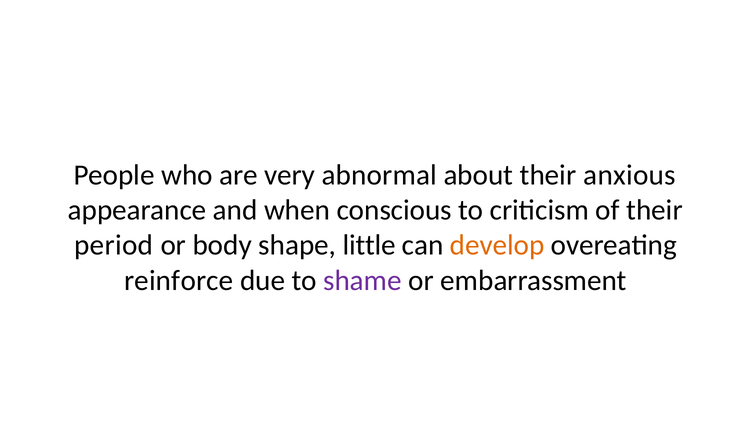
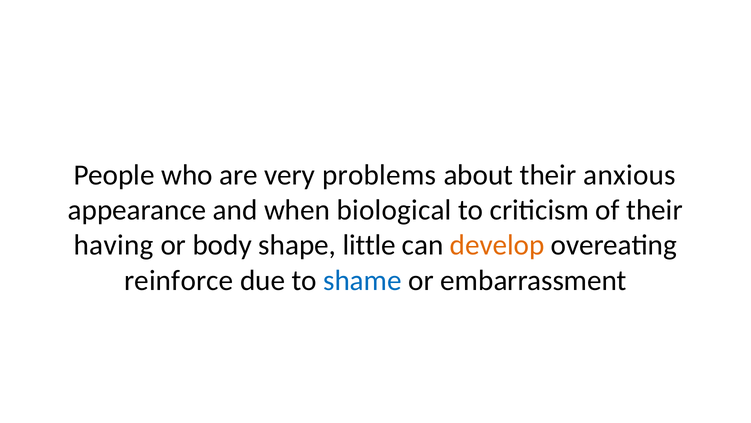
abnormal: abnormal -> problems (379, 175)
conscious: conscious -> biological (394, 210)
period: period -> having (114, 245)
shame colour: purple -> blue (362, 280)
